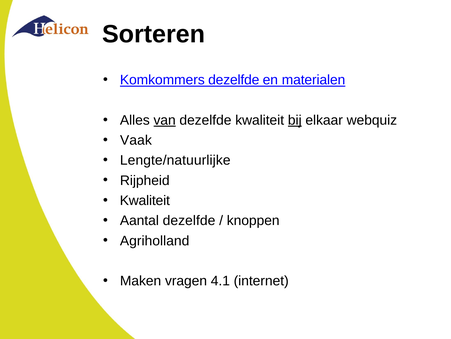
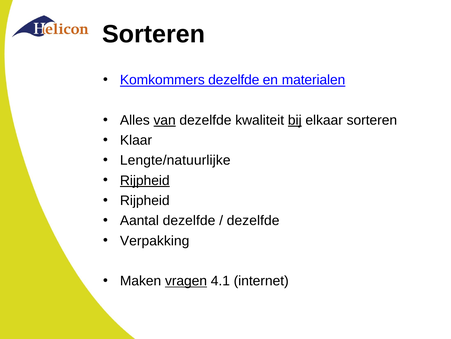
elkaar webquiz: webquiz -> sorteren (372, 120)
Vaak: Vaak -> Klaar (136, 140)
Rijpheid underline: none -> present (145, 180)
Kwaliteit: Kwaliteit -> Rijpheid (145, 200)
knoppen: knoppen -> dezelfde (253, 220)
Agriholland: Agriholland -> Verpakking (155, 240)
vragen underline: none -> present (186, 280)
